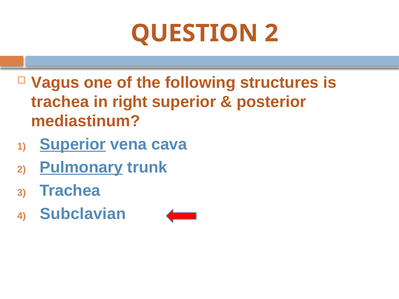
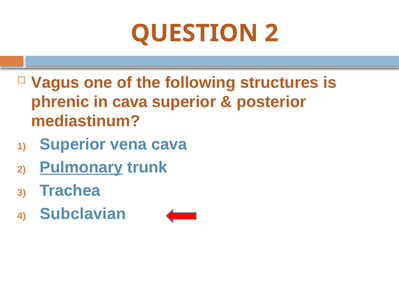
trachea: trachea -> phrenic (60, 102)
in right: right -> cava (130, 102)
Superior underline: present -> none (73, 144)
